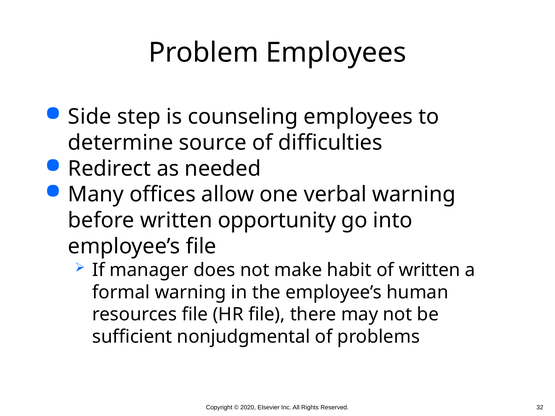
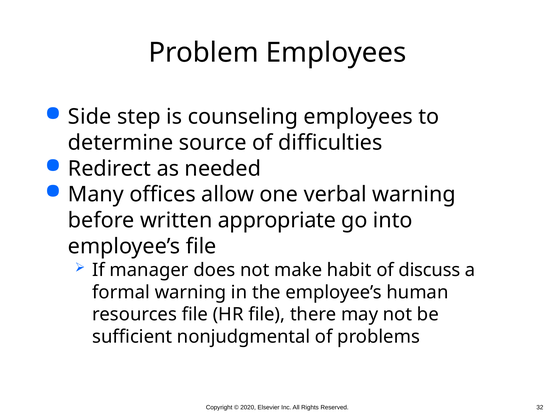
opportunity: opportunity -> appropriate (277, 221)
of written: written -> discuss (429, 270)
